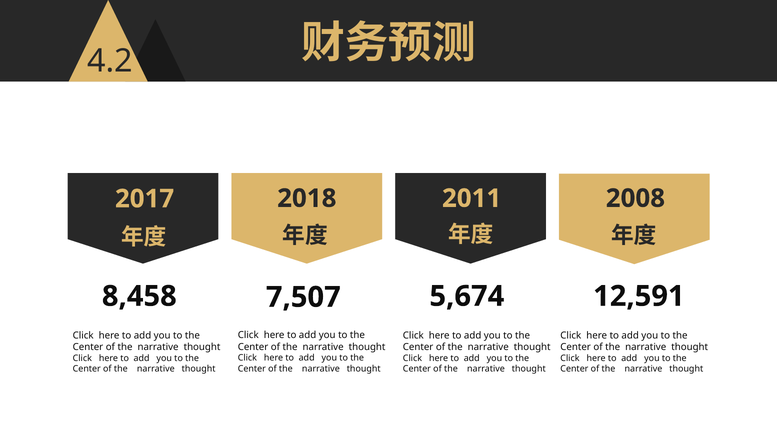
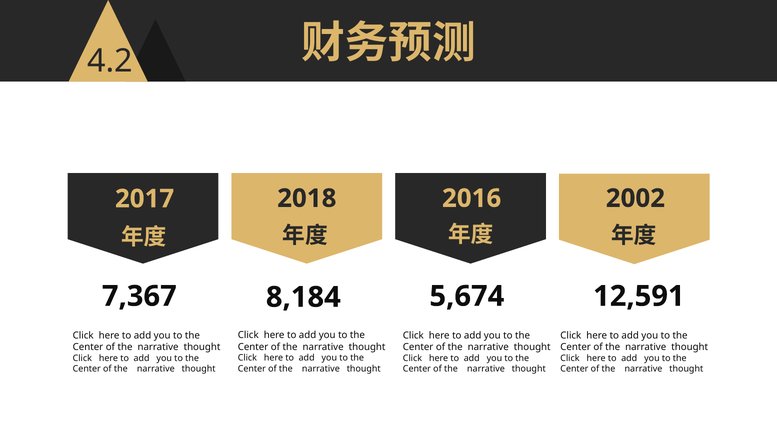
2011: 2011 -> 2016 (472, 198)
2008: 2008 -> 2002 (635, 198)
8,458: 8,458 -> 7,367 (139, 296)
7,507: 7,507 -> 8,184 (303, 297)
